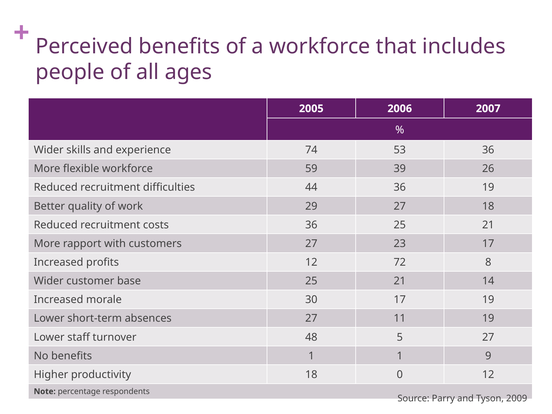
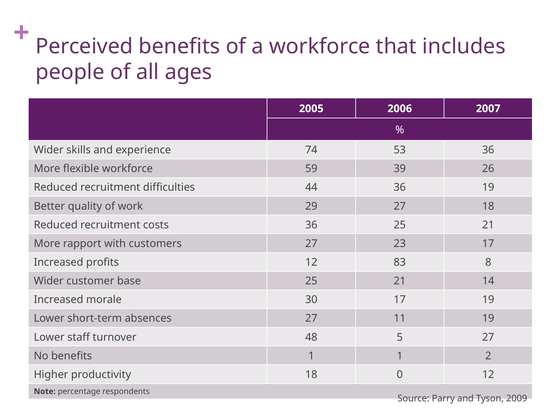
72: 72 -> 83 (400, 262)
9: 9 -> 2 (488, 356)
